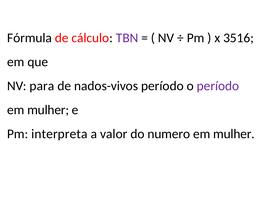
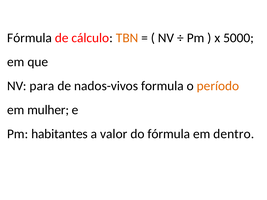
TBN colour: purple -> orange (127, 38)
3516: 3516 -> 5000 (239, 38)
nados-vivos período: período -> formula (162, 86)
período colour: purple -> orange (218, 86)
interpreta: interpreta -> habitantes (60, 134)
do numero: numero -> fórmula (169, 134)
mulher: mulher -> dentro (234, 134)
